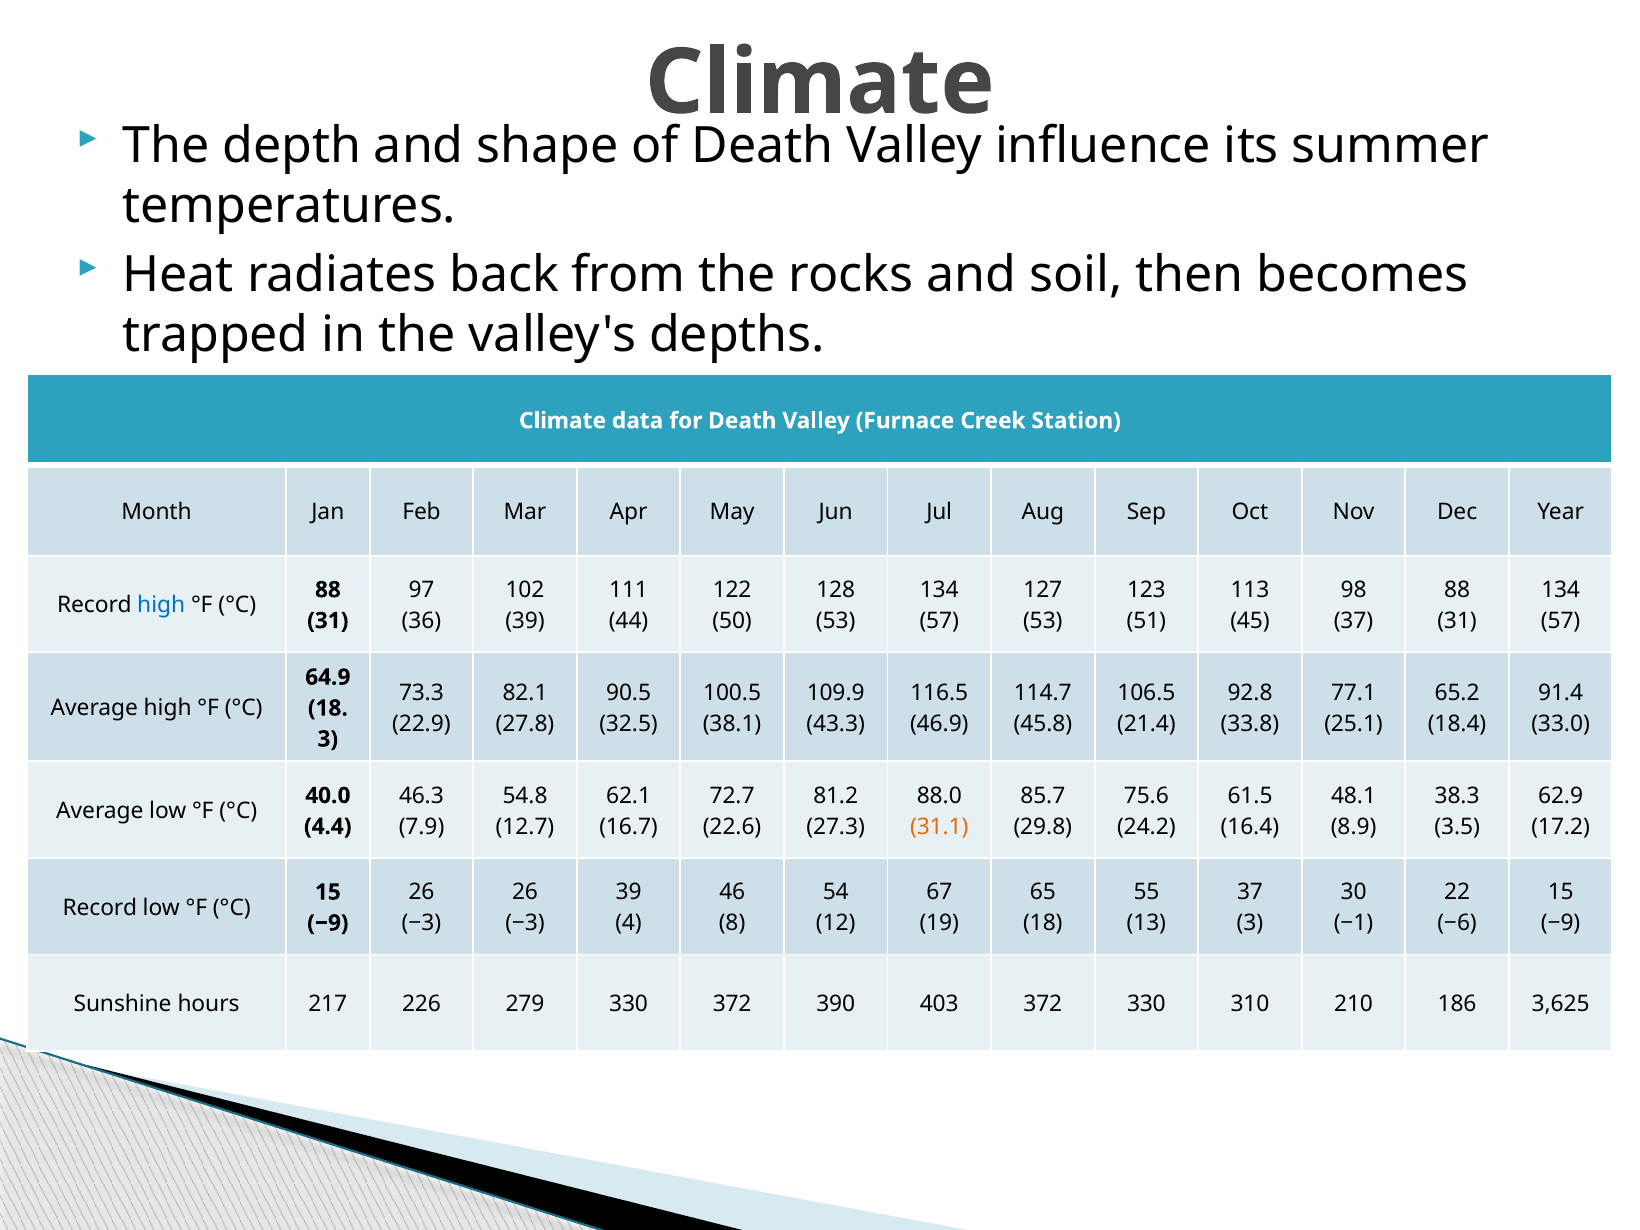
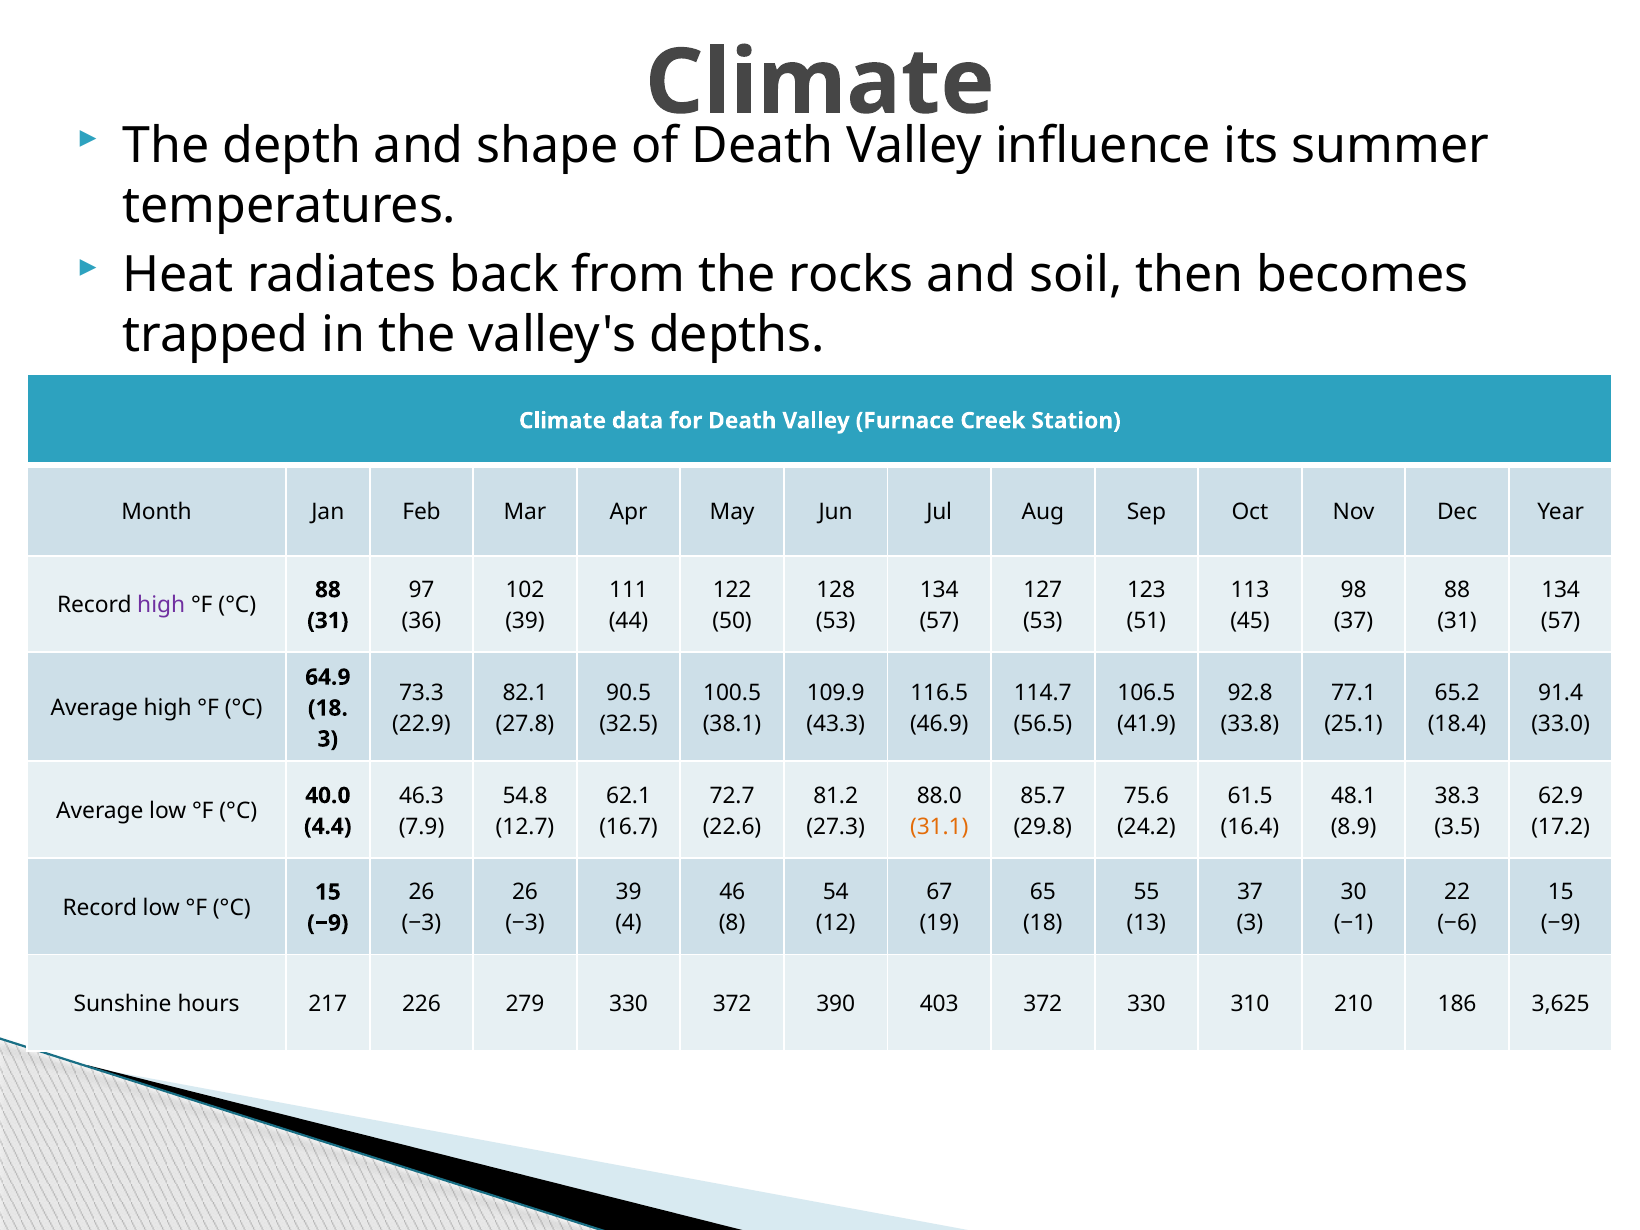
high colour: blue -> purple (161, 605)
45.8: 45.8 -> 56.5 (1043, 724)
21.4: 21.4 -> 41.9 (1146, 724)
